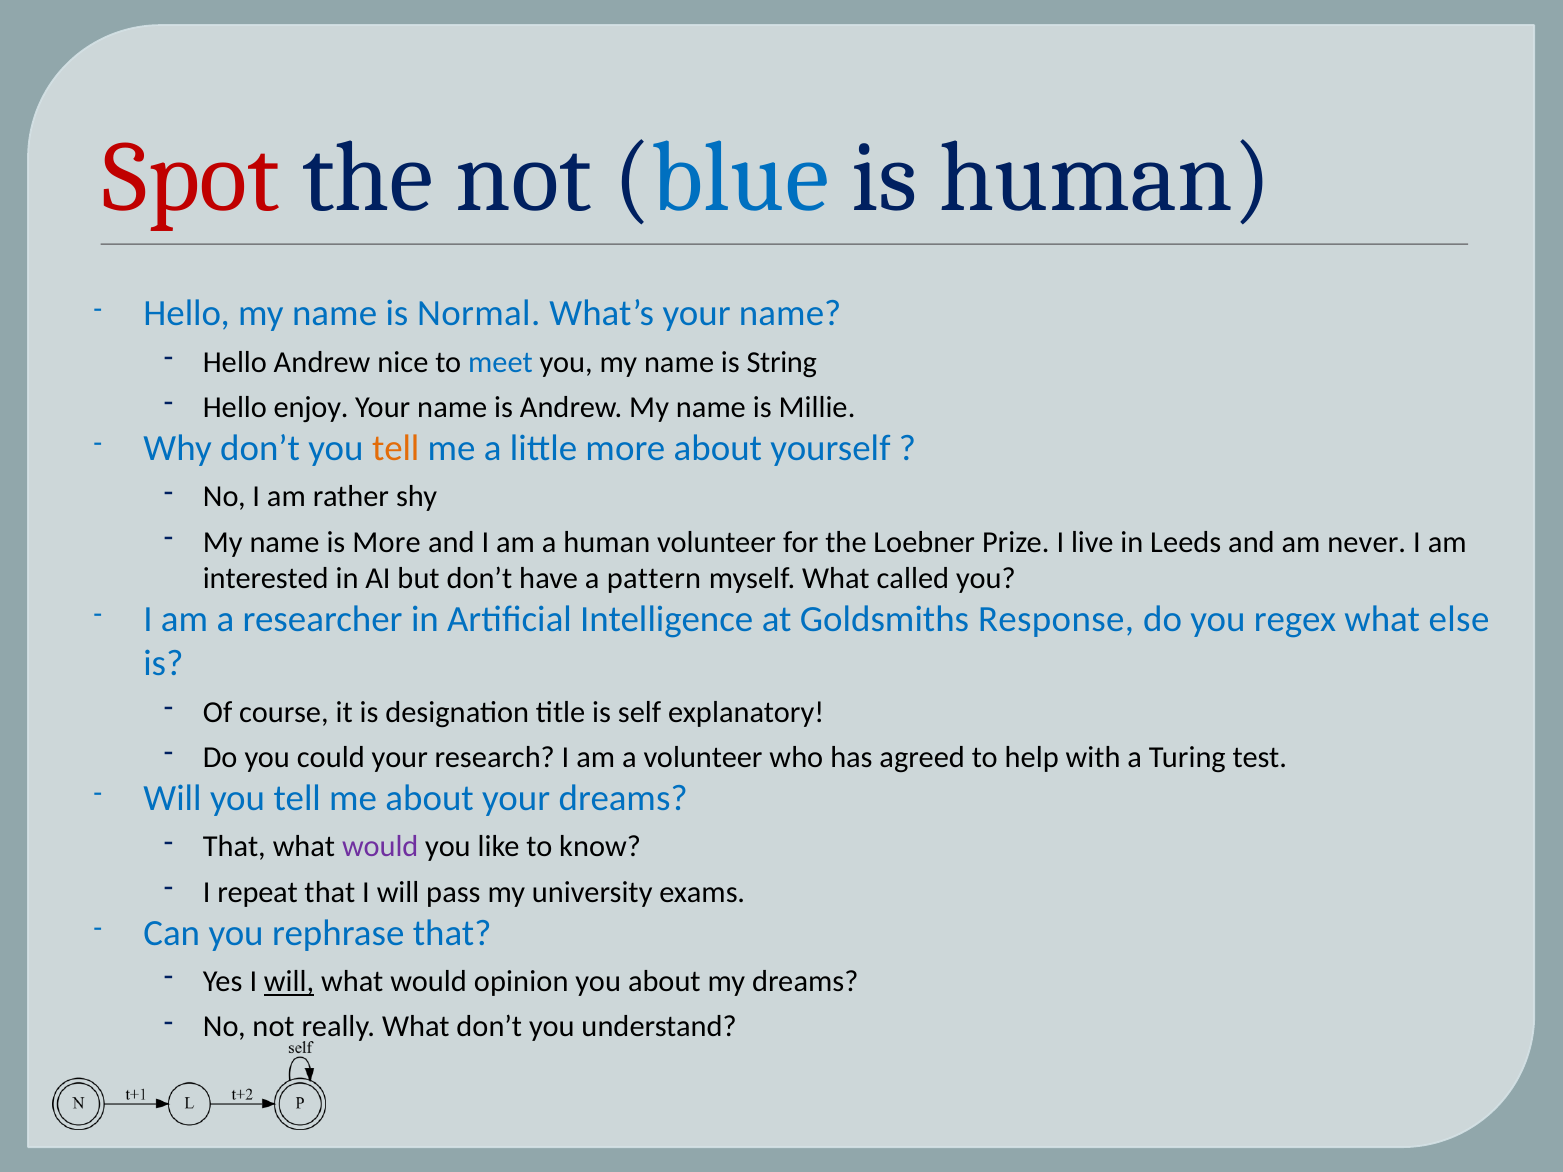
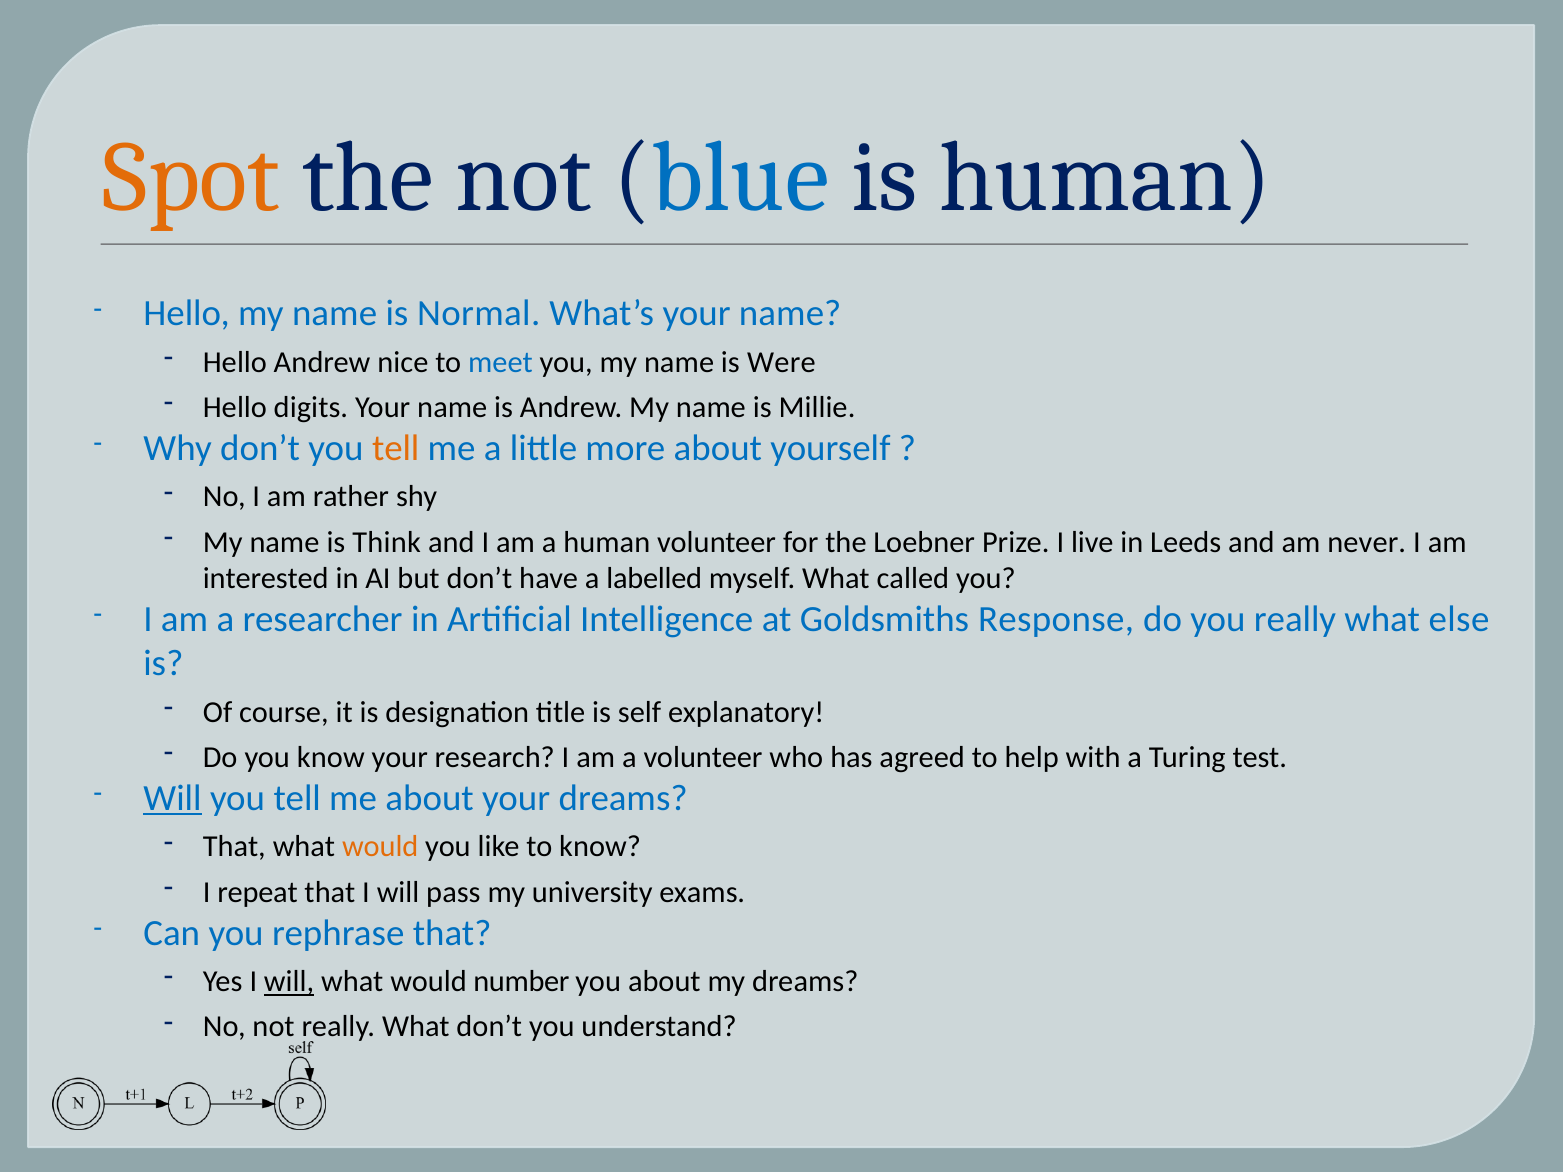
Spot colour: red -> orange (192, 178)
String: String -> Were (781, 362)
enjoy: enjoy -> digits (311, 408)
is More: More -> Think (387, 542)
pattern: pattern -> labelled (654, 579)
you regex: regex -> really (1295, 620)
you could: could -> know (331, 758)
Will underline: none -> present (173, 798)
would colour: purple -> orange (380, 847)
opinion: opinion -> number (521, 982)
